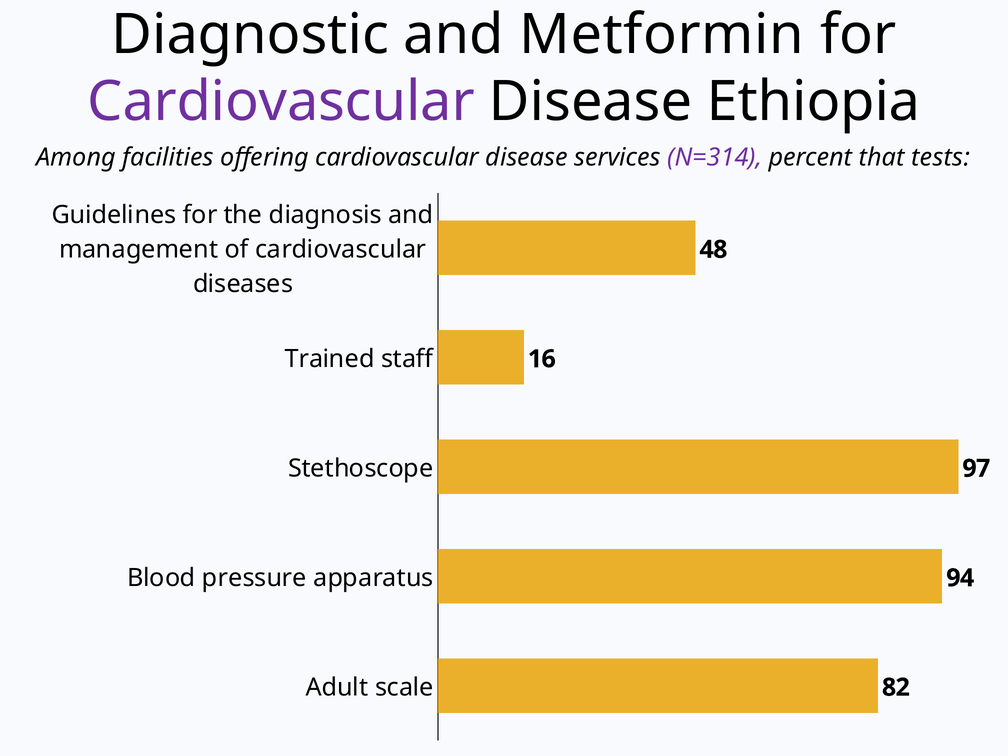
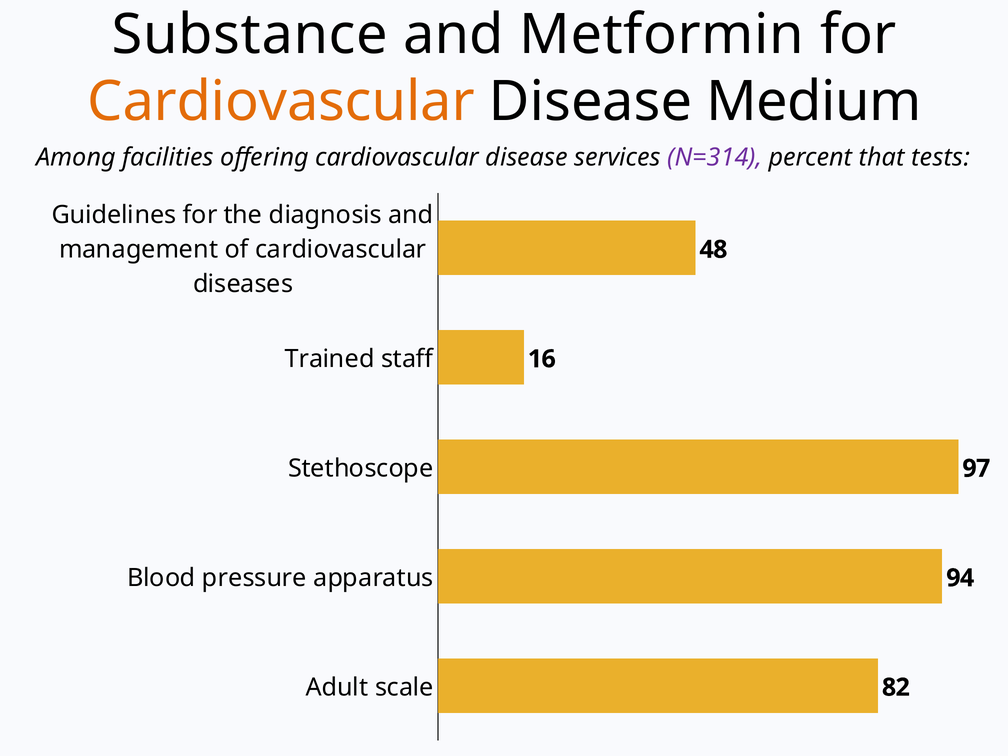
Diagnostic: Diagnostic -> Substance (250, 35)
Cardiovascular colour: purple -> orange (281, 102)
Ethiopia: Ethiopia -> Medium (814, 102)
